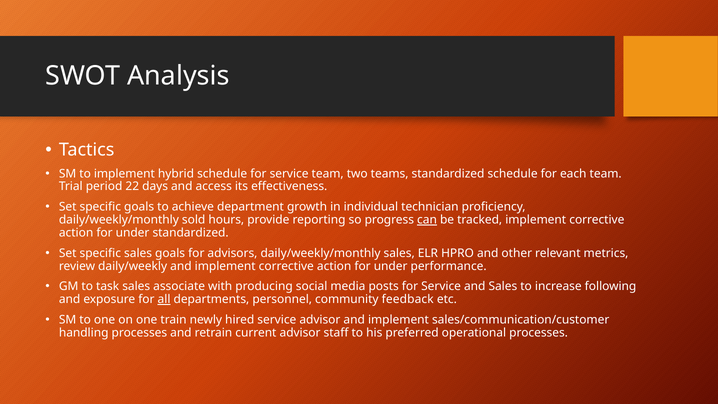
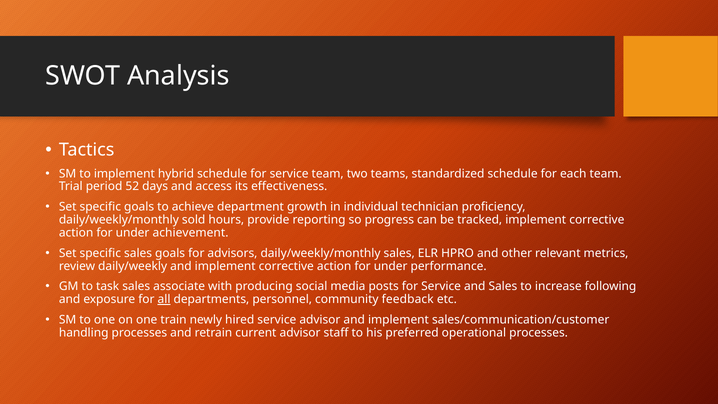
22: 22 -> 52 (132, 186)
can underline: present -> none (427, 220)
under standardized: standardized -> achievement (191, 233)
